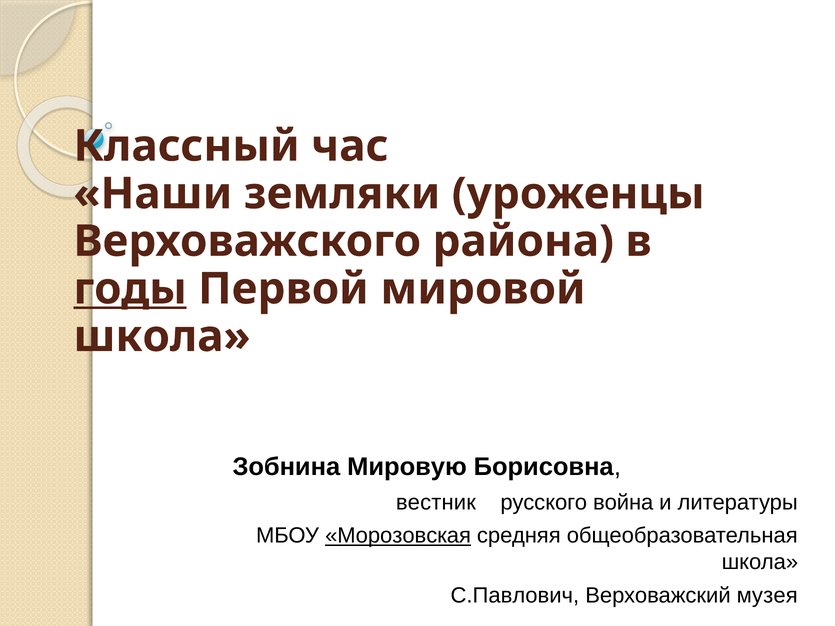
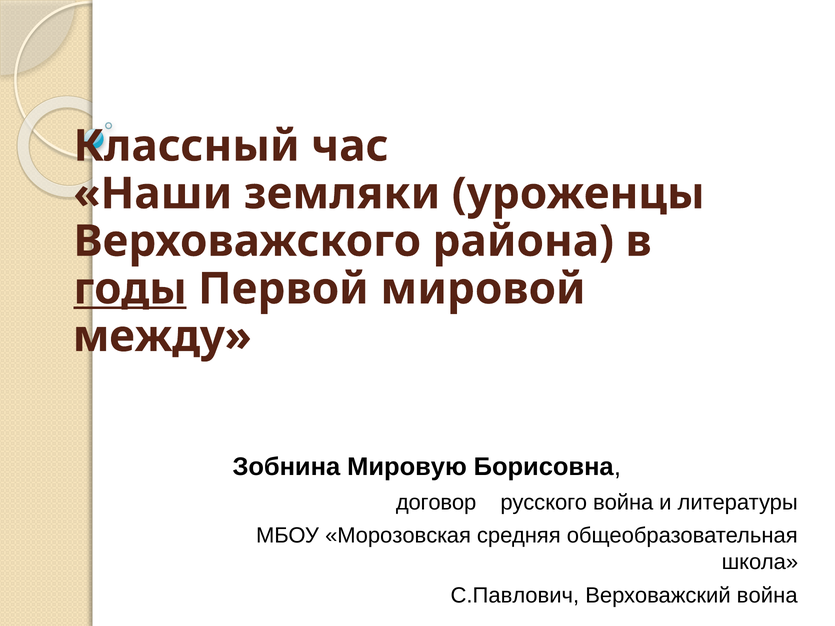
школа: школа -> между (162, 337)
вестник: вестник -> договор (436, 502)
Морозовская underline: present -> none (398, 536)
Верховажский музея: музея -> война (767, 596)
